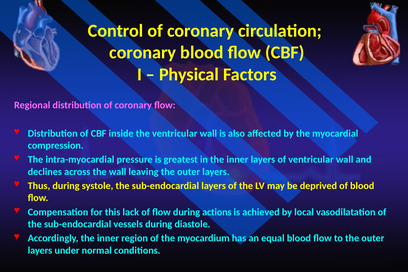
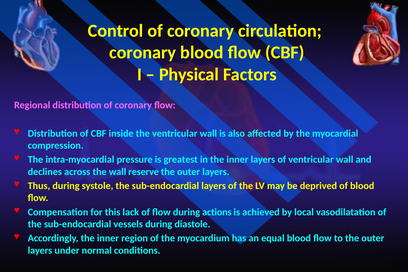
leaving: leaving -> reserve (144, 172)
